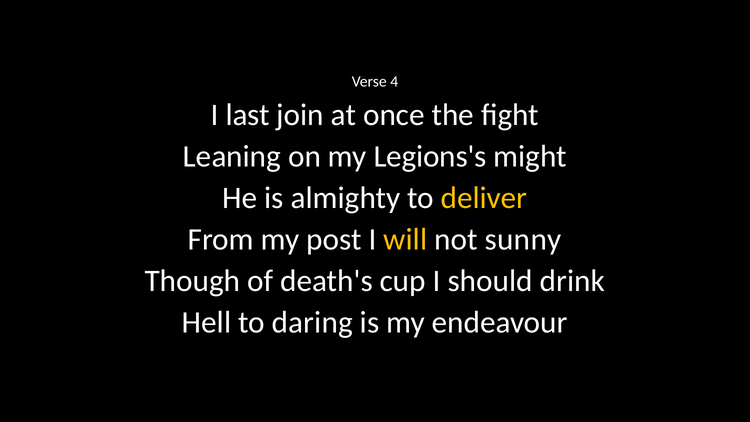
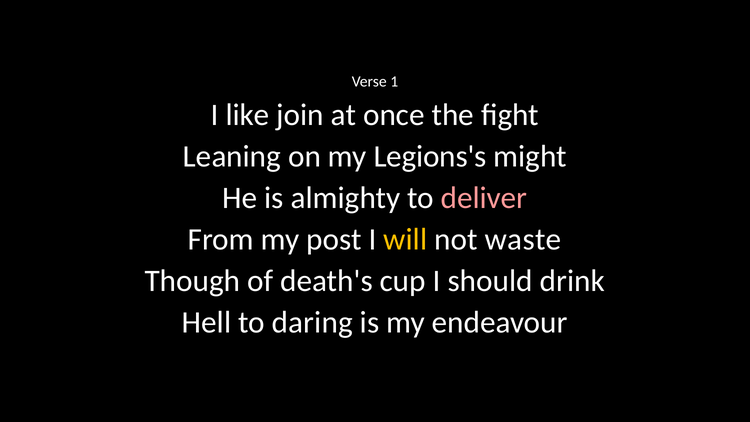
4: 4 -> 1 (394, 82)
last: last -> like (248, 115)
deliver colour: yellow -> pink (484, 198)
sunny: sunny -> waste (523, 239)
